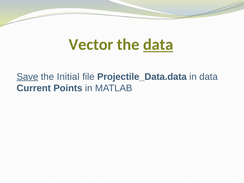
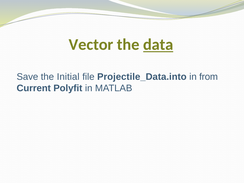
Save underline: present -> none (27, 77)
Projectile_Data.data: Projectile_Data.data -> Projectile_Data.into (142, 77)
in data: data -> from (209, 77)
Points: Points -> Polyfit (68, 88)
